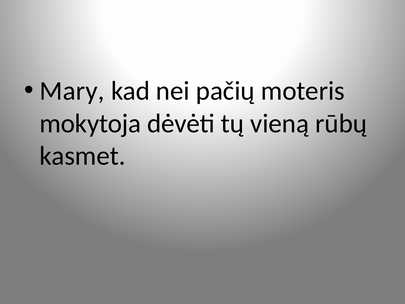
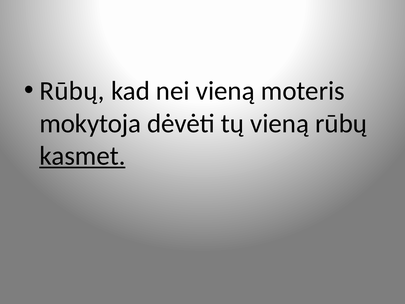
Mary: Mary -> Rūbų (72, 91)
nei pačių: pačių -> vieną (225, 91)
kasmet underline: none -> present (83, 156)
